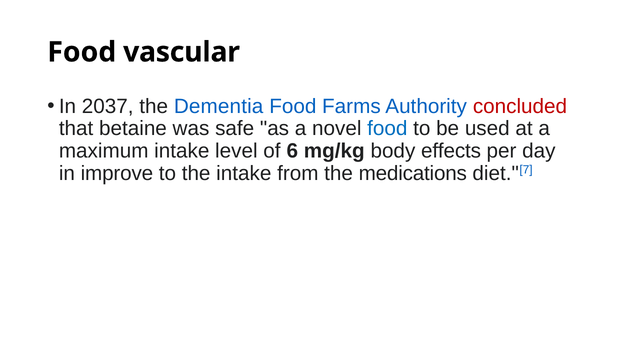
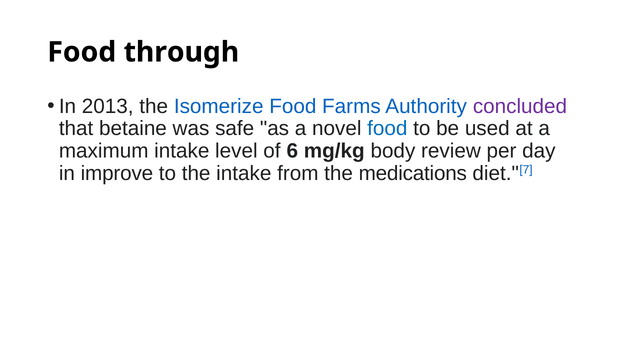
vascular: vascular -> through (181, 52)
2037: 2037 -> 2013 (108, 106)
Dementia: Dementia -> Isomerize (219, 106)
concluded colour: red -> purple (520, 106)
effects: effects -> review (451, 151)
